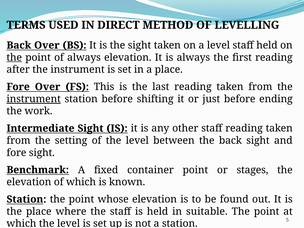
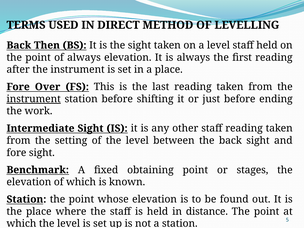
Back Over: Over -> Then (47, 45)
the underline: present -> none (14, 57)
container: container -> obtaining (150, 170)
suitable: suitable -> distance (207, 211)
